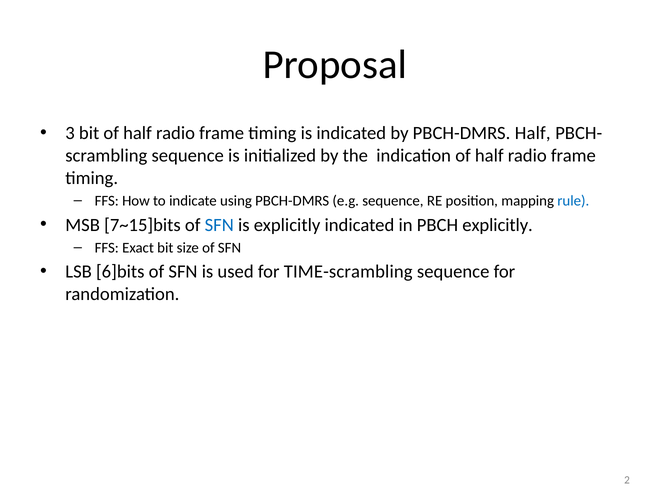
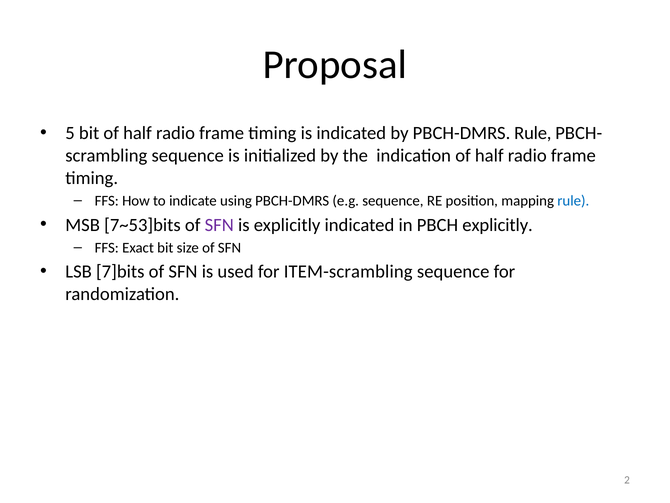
3: 3 -> 5 (70, 133)
PBCH-DMRS Half: Half -> Rule (533, 133)
7~15]bits: 7~15]bits -> 7~53]bits (142, 225)
SFN colour: blue -> purple (219, 225)
6]bits: 6]bits -> 7]bits (120, 272)
TIME-scrambling: TIME-scrambling -> ITEM-scrambling (348, 272)
